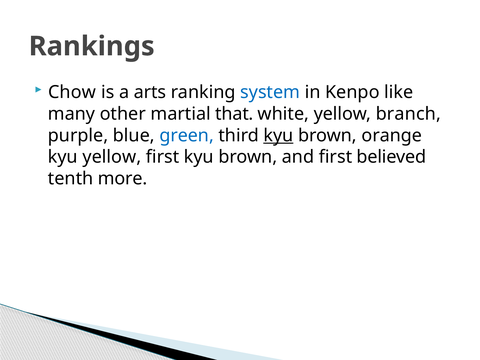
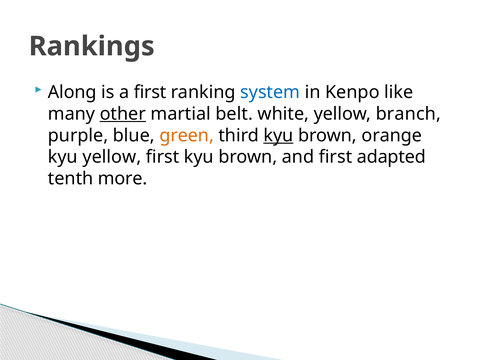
Chow: Chow -> Along (72, 92)
a arts: arts -> first (150, 92)
other underline: none -> present (123, 114)
that: that -> belt (234, 114)
green colour: blue -> orange (187, 135)
believed: believed -> adapted (391, 157)
